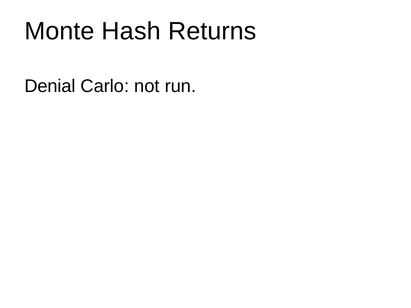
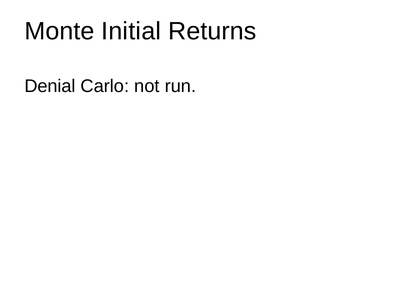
Hash: Hash -> Initial (131, 31)
